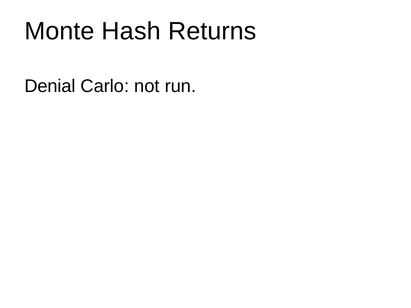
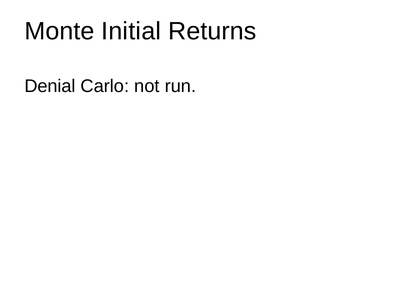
Hash: Hash -> Initial (131, 31)
